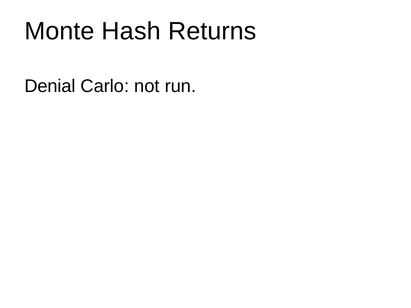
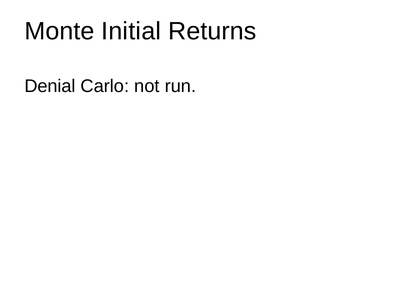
Hash: Hash -> Initial (131, 31)
